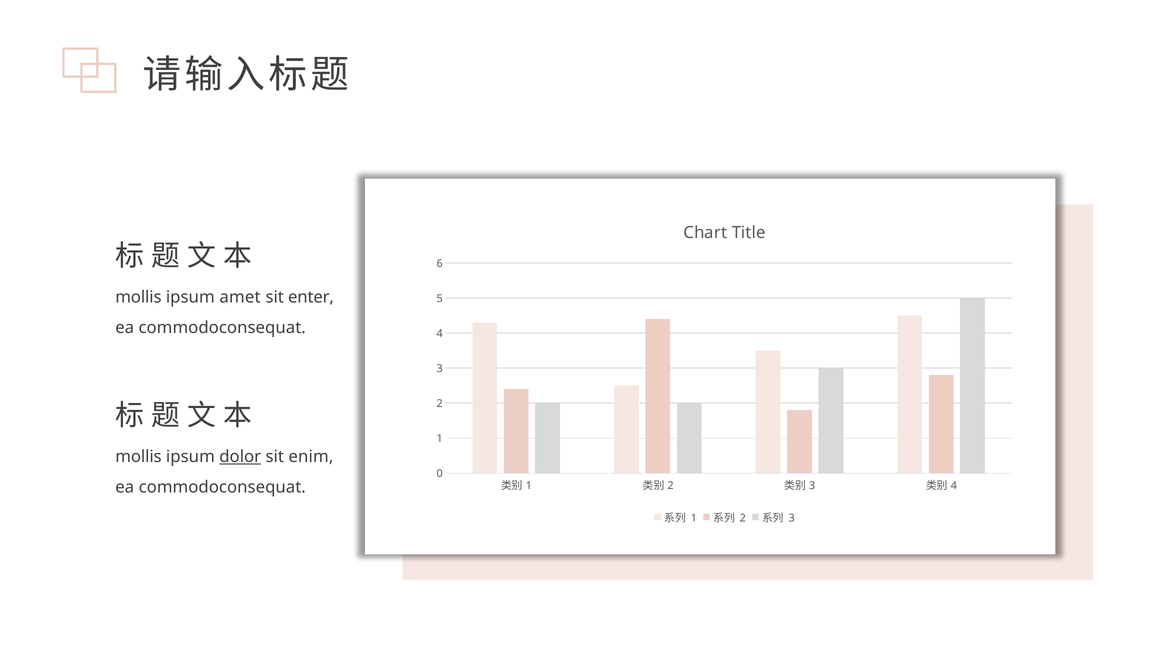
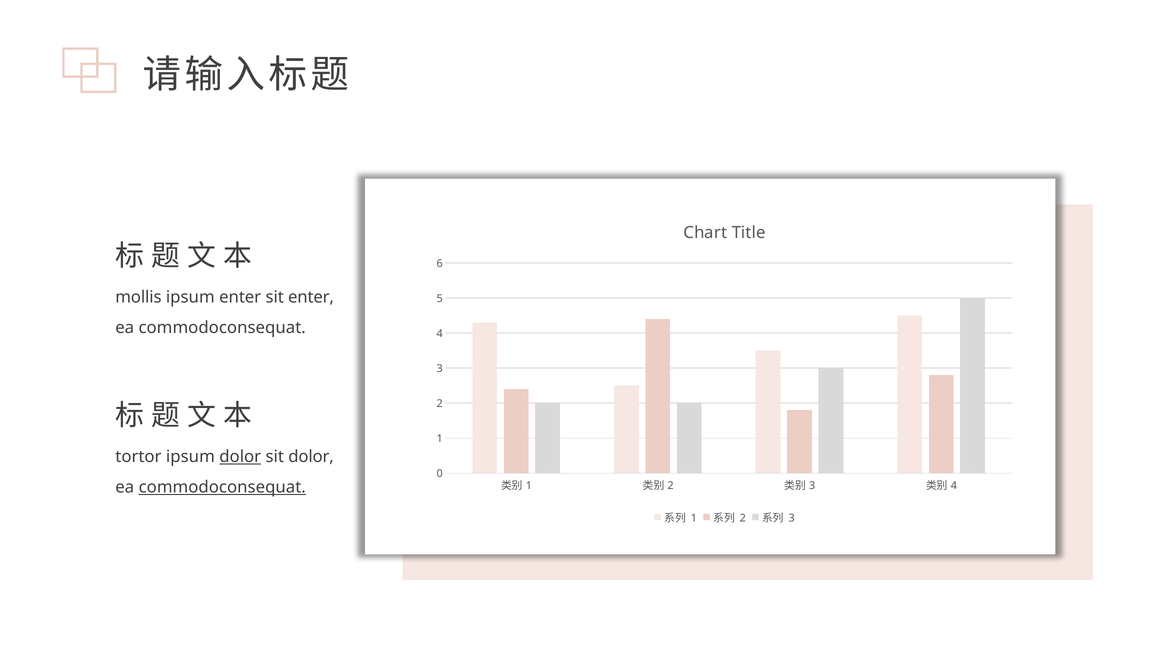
ipsum amet: amet -> enter (240, 297)
mollis: mollis -> tortor (138, 457)
sit enim: enim -> dolor (311, 457)
commodoconsequat underline: none -> present (222, 487)
